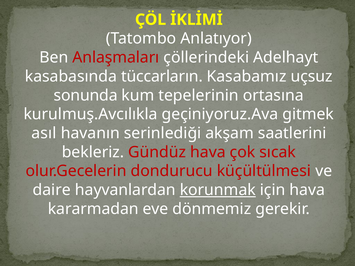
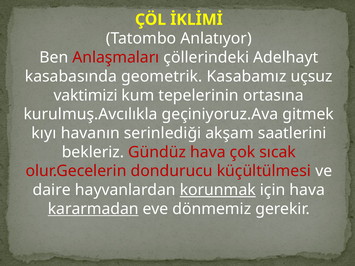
tüccarların: tüccarların -> geometrik (162, 76)
sonunda: sonunda -> vaktimizi (86, 95)
asıl: asıl -> kıyı (44, 133)
kararmadan underline: none -> present (93, 209)
